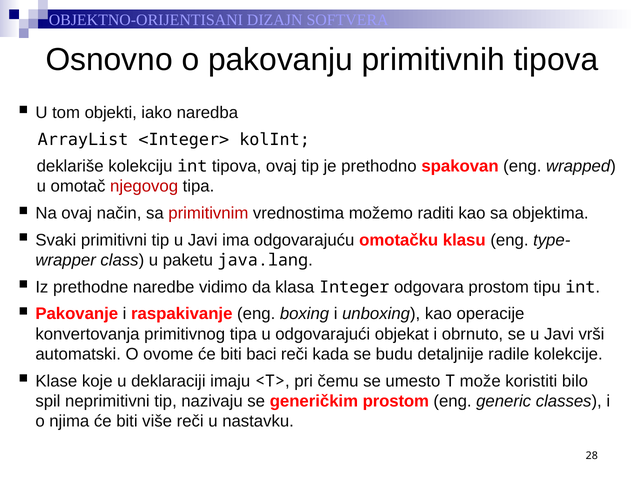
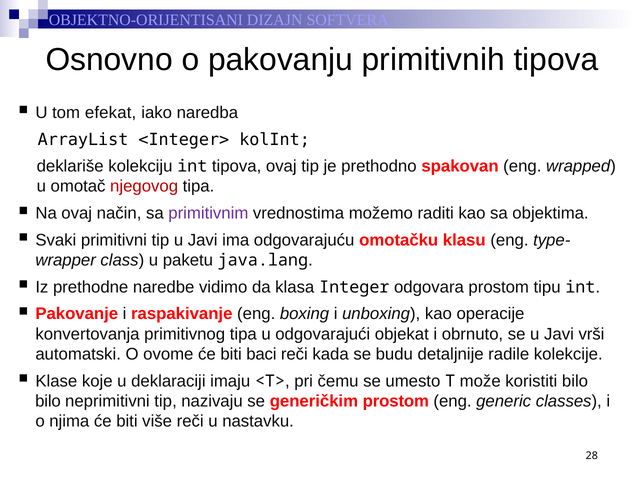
objekti: objekti -> efekat (111, 113)
primitivnim colour: red -> purple (208, 213)
spil: spil -> bilo (48, 401)
